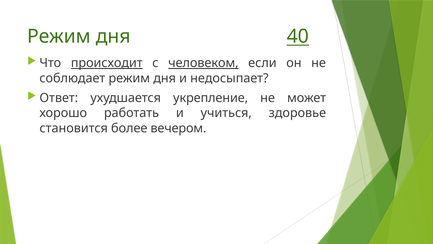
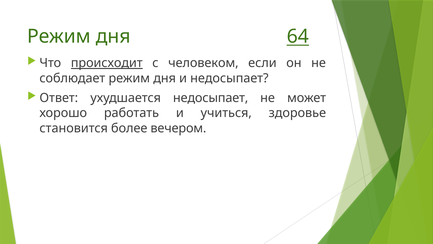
40: 40 -> 64 (298, 36)
человеком underline: present -> none (203, 63)
ухудшается укрепление: укрепление -> недосыпает (211, 98)
